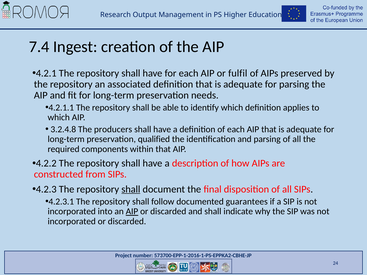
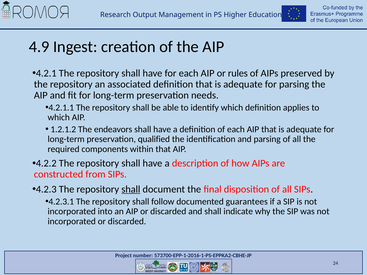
7.4: 7.4 -> 4.9 (39, 47)
fulfil: fulfil -> rules (238, 73)
3.2.4.8: 3.2.4.8 -> 1.2.1.2 (63, 129)
producers: producers -> endeavors (113, 129)
AIP underline: present -> none (132, 212)
